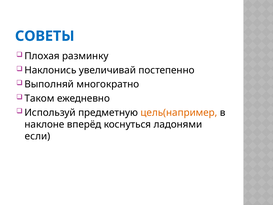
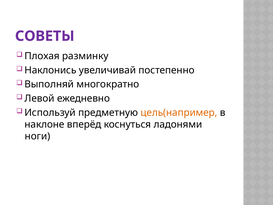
СОВЕТЫ colour: blue -> purple (45, 36)
Таком: Таком -> Левой (40, 98)
если: если -> ноги (37, 136)
